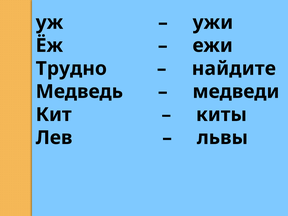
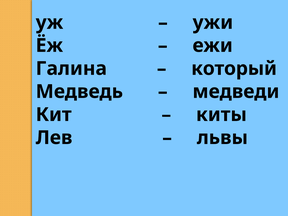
Трудно: Трудно -> Галина (71, 69)
найдите: найдите -> который (234, 69)
